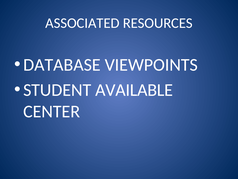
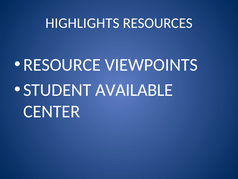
ASSOCIATED: ASSOCIATED -> HIGHLIGHTS (82, 23)
DATABASE: DATABASE -> RESOURCE (62, 65)
